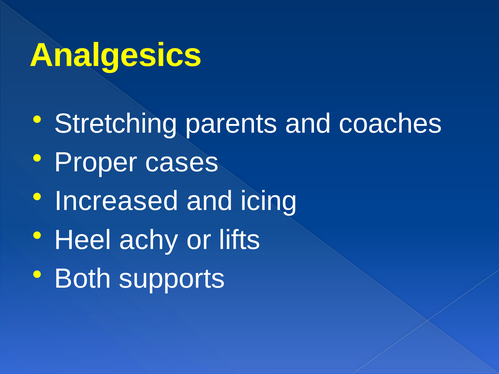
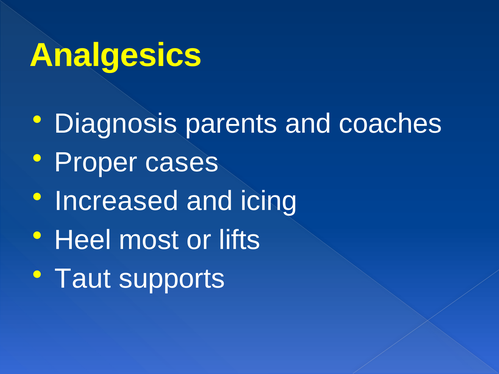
Stretching: Stretching -> Diagnosis (116, 124)
achy: achy -> most (149, 240)
Both: Both -> Taut (83, 279)
